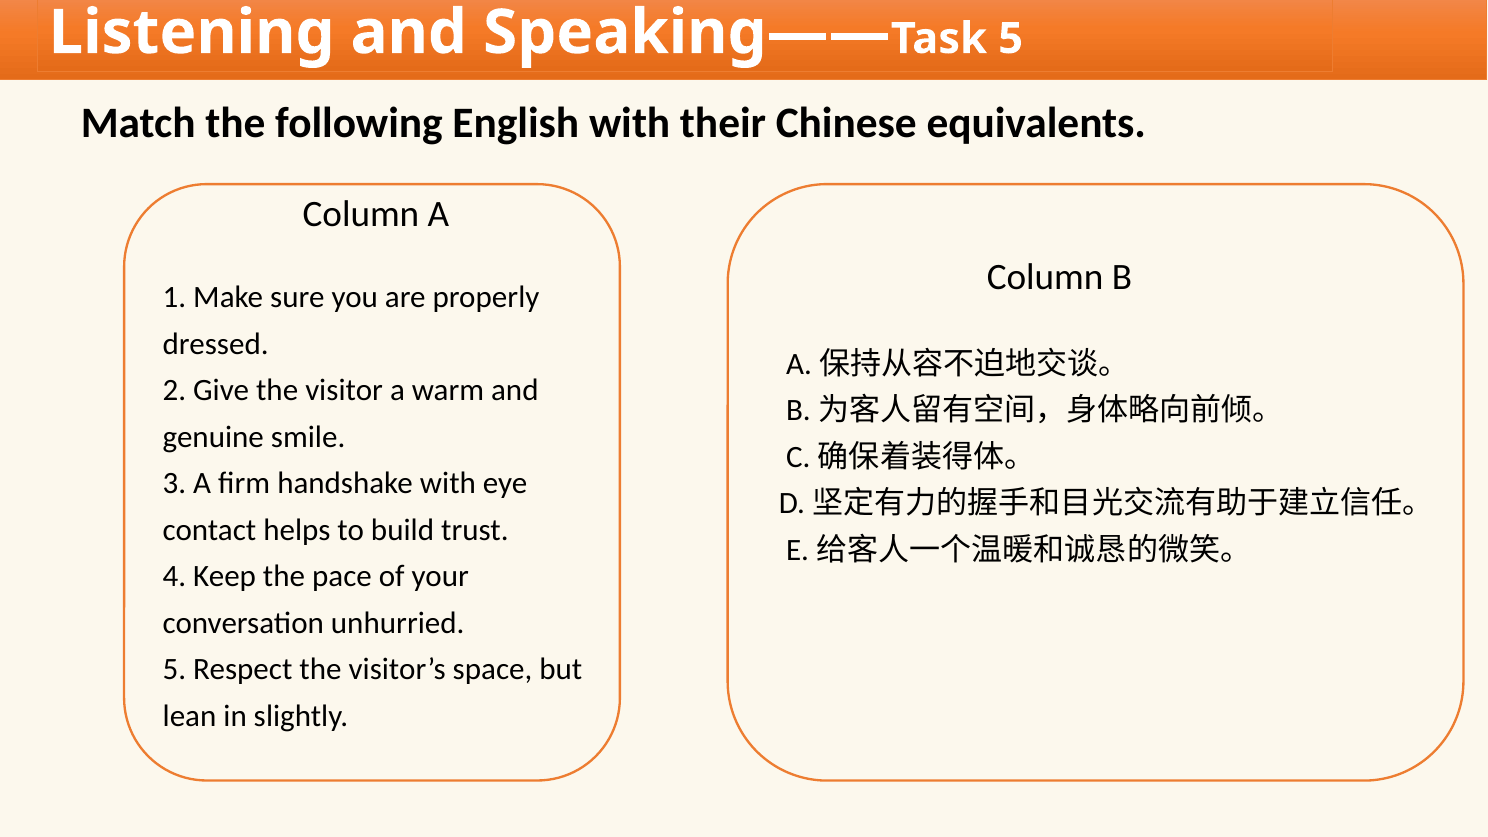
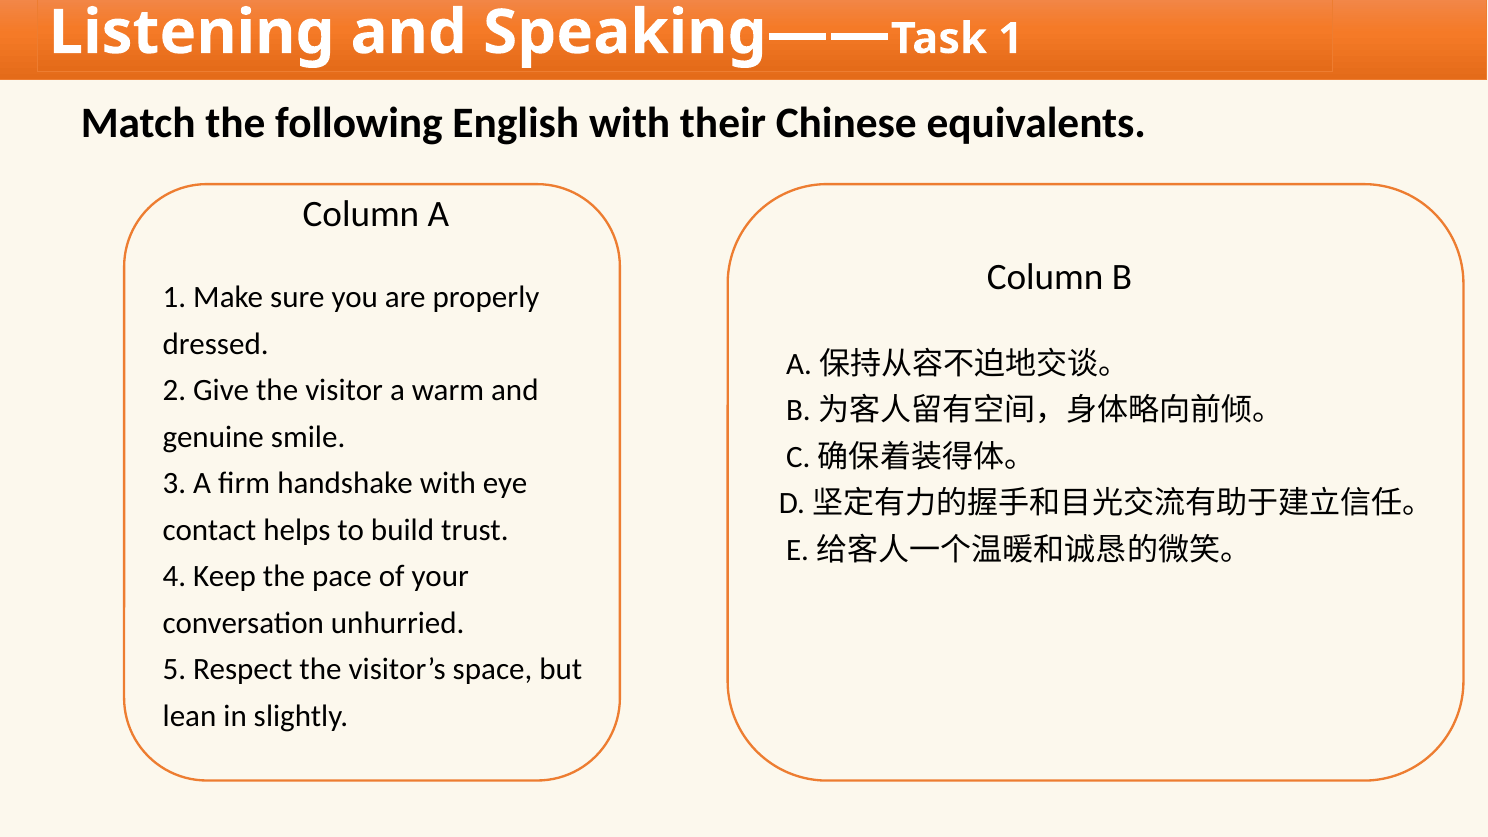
5: 5 -> 1 (1011, 39)
